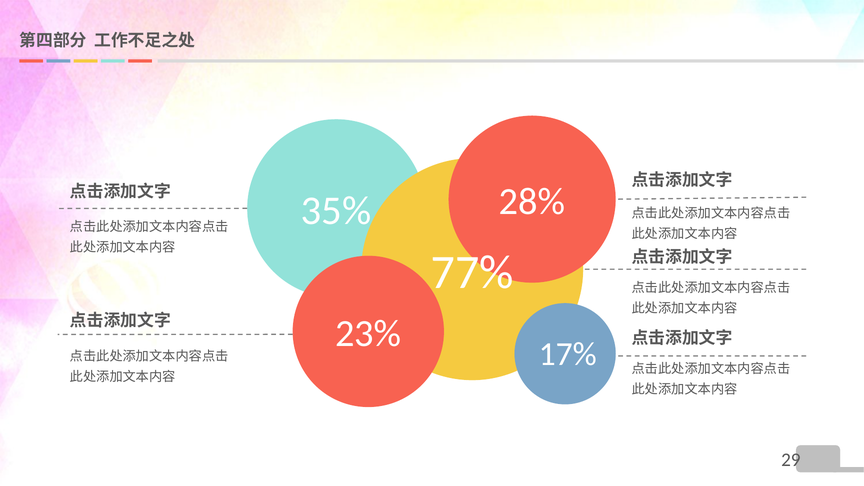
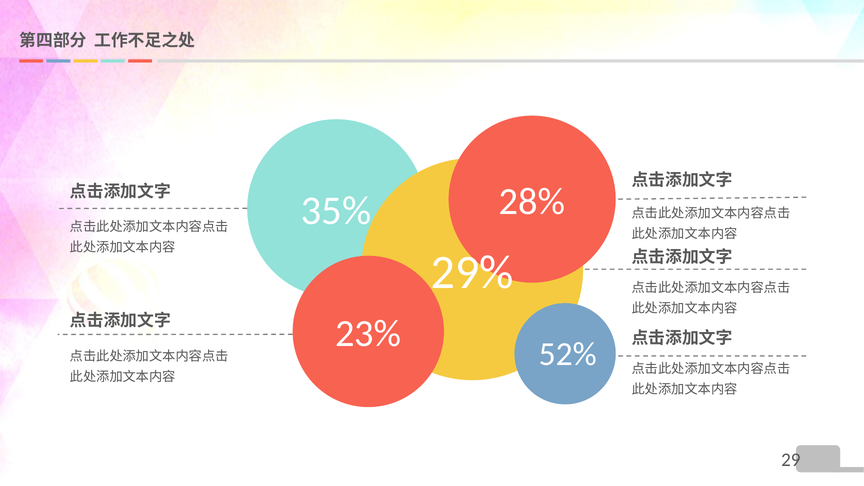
77%: 77% -> 29% (472, 272)
17%: 17% -> 52% (568, 354)
